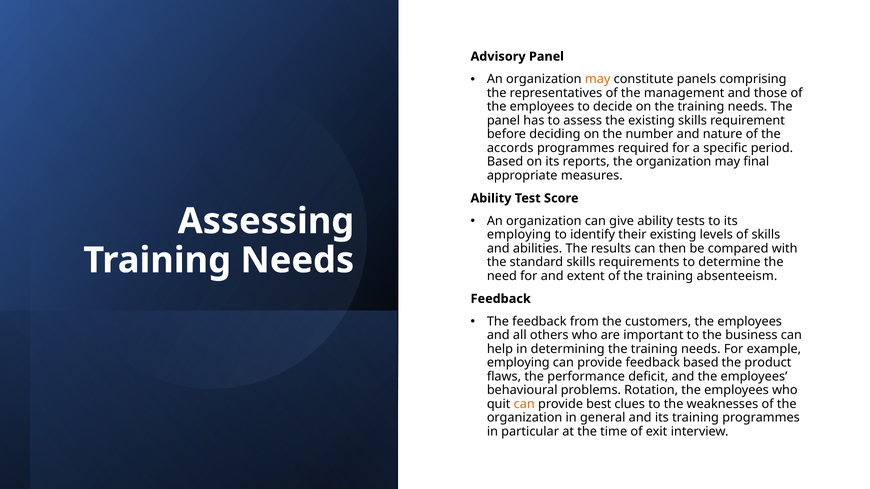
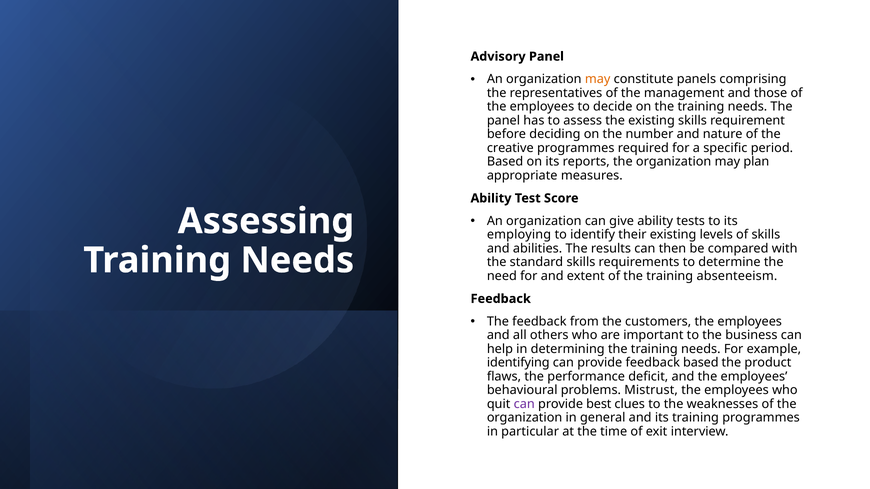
accords: accords -> creative (510, 148)
final: final -> plan (756, 162)
employing: employing -> identifying (518, 363)
Rotation: Rotation -> Mistrust (651, 390)
can colour: orange -> purple (524, 404)
